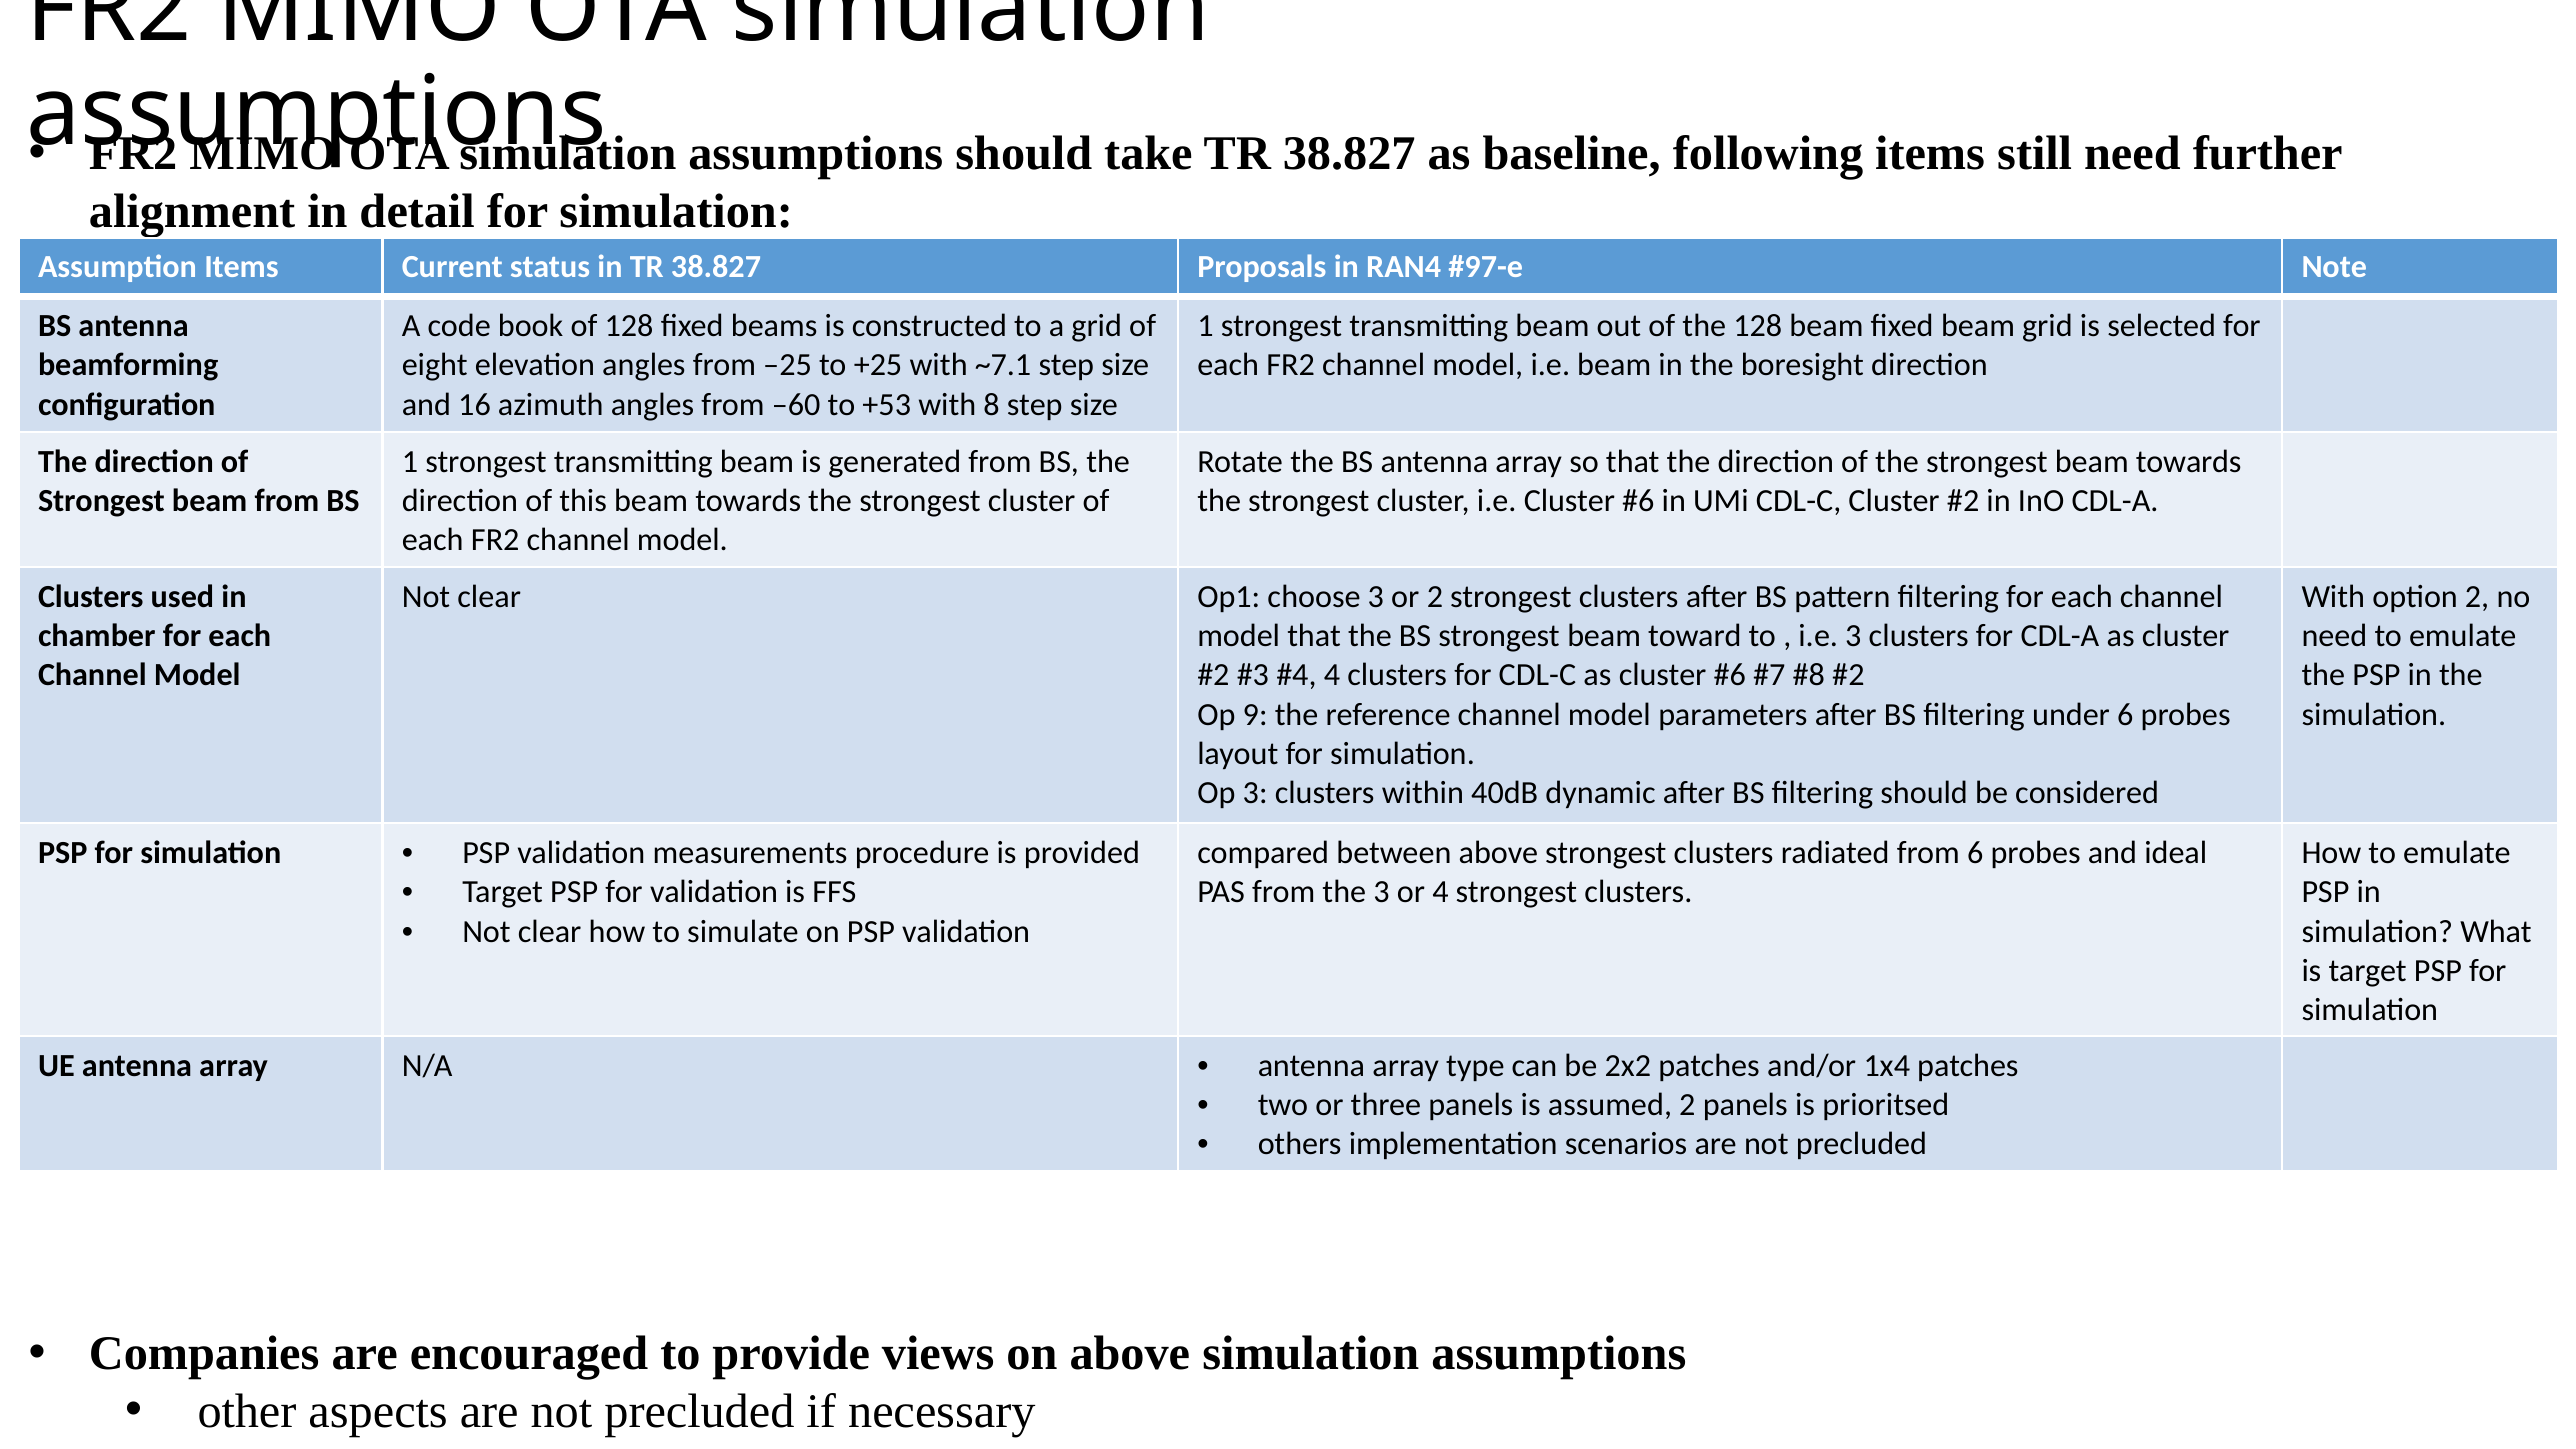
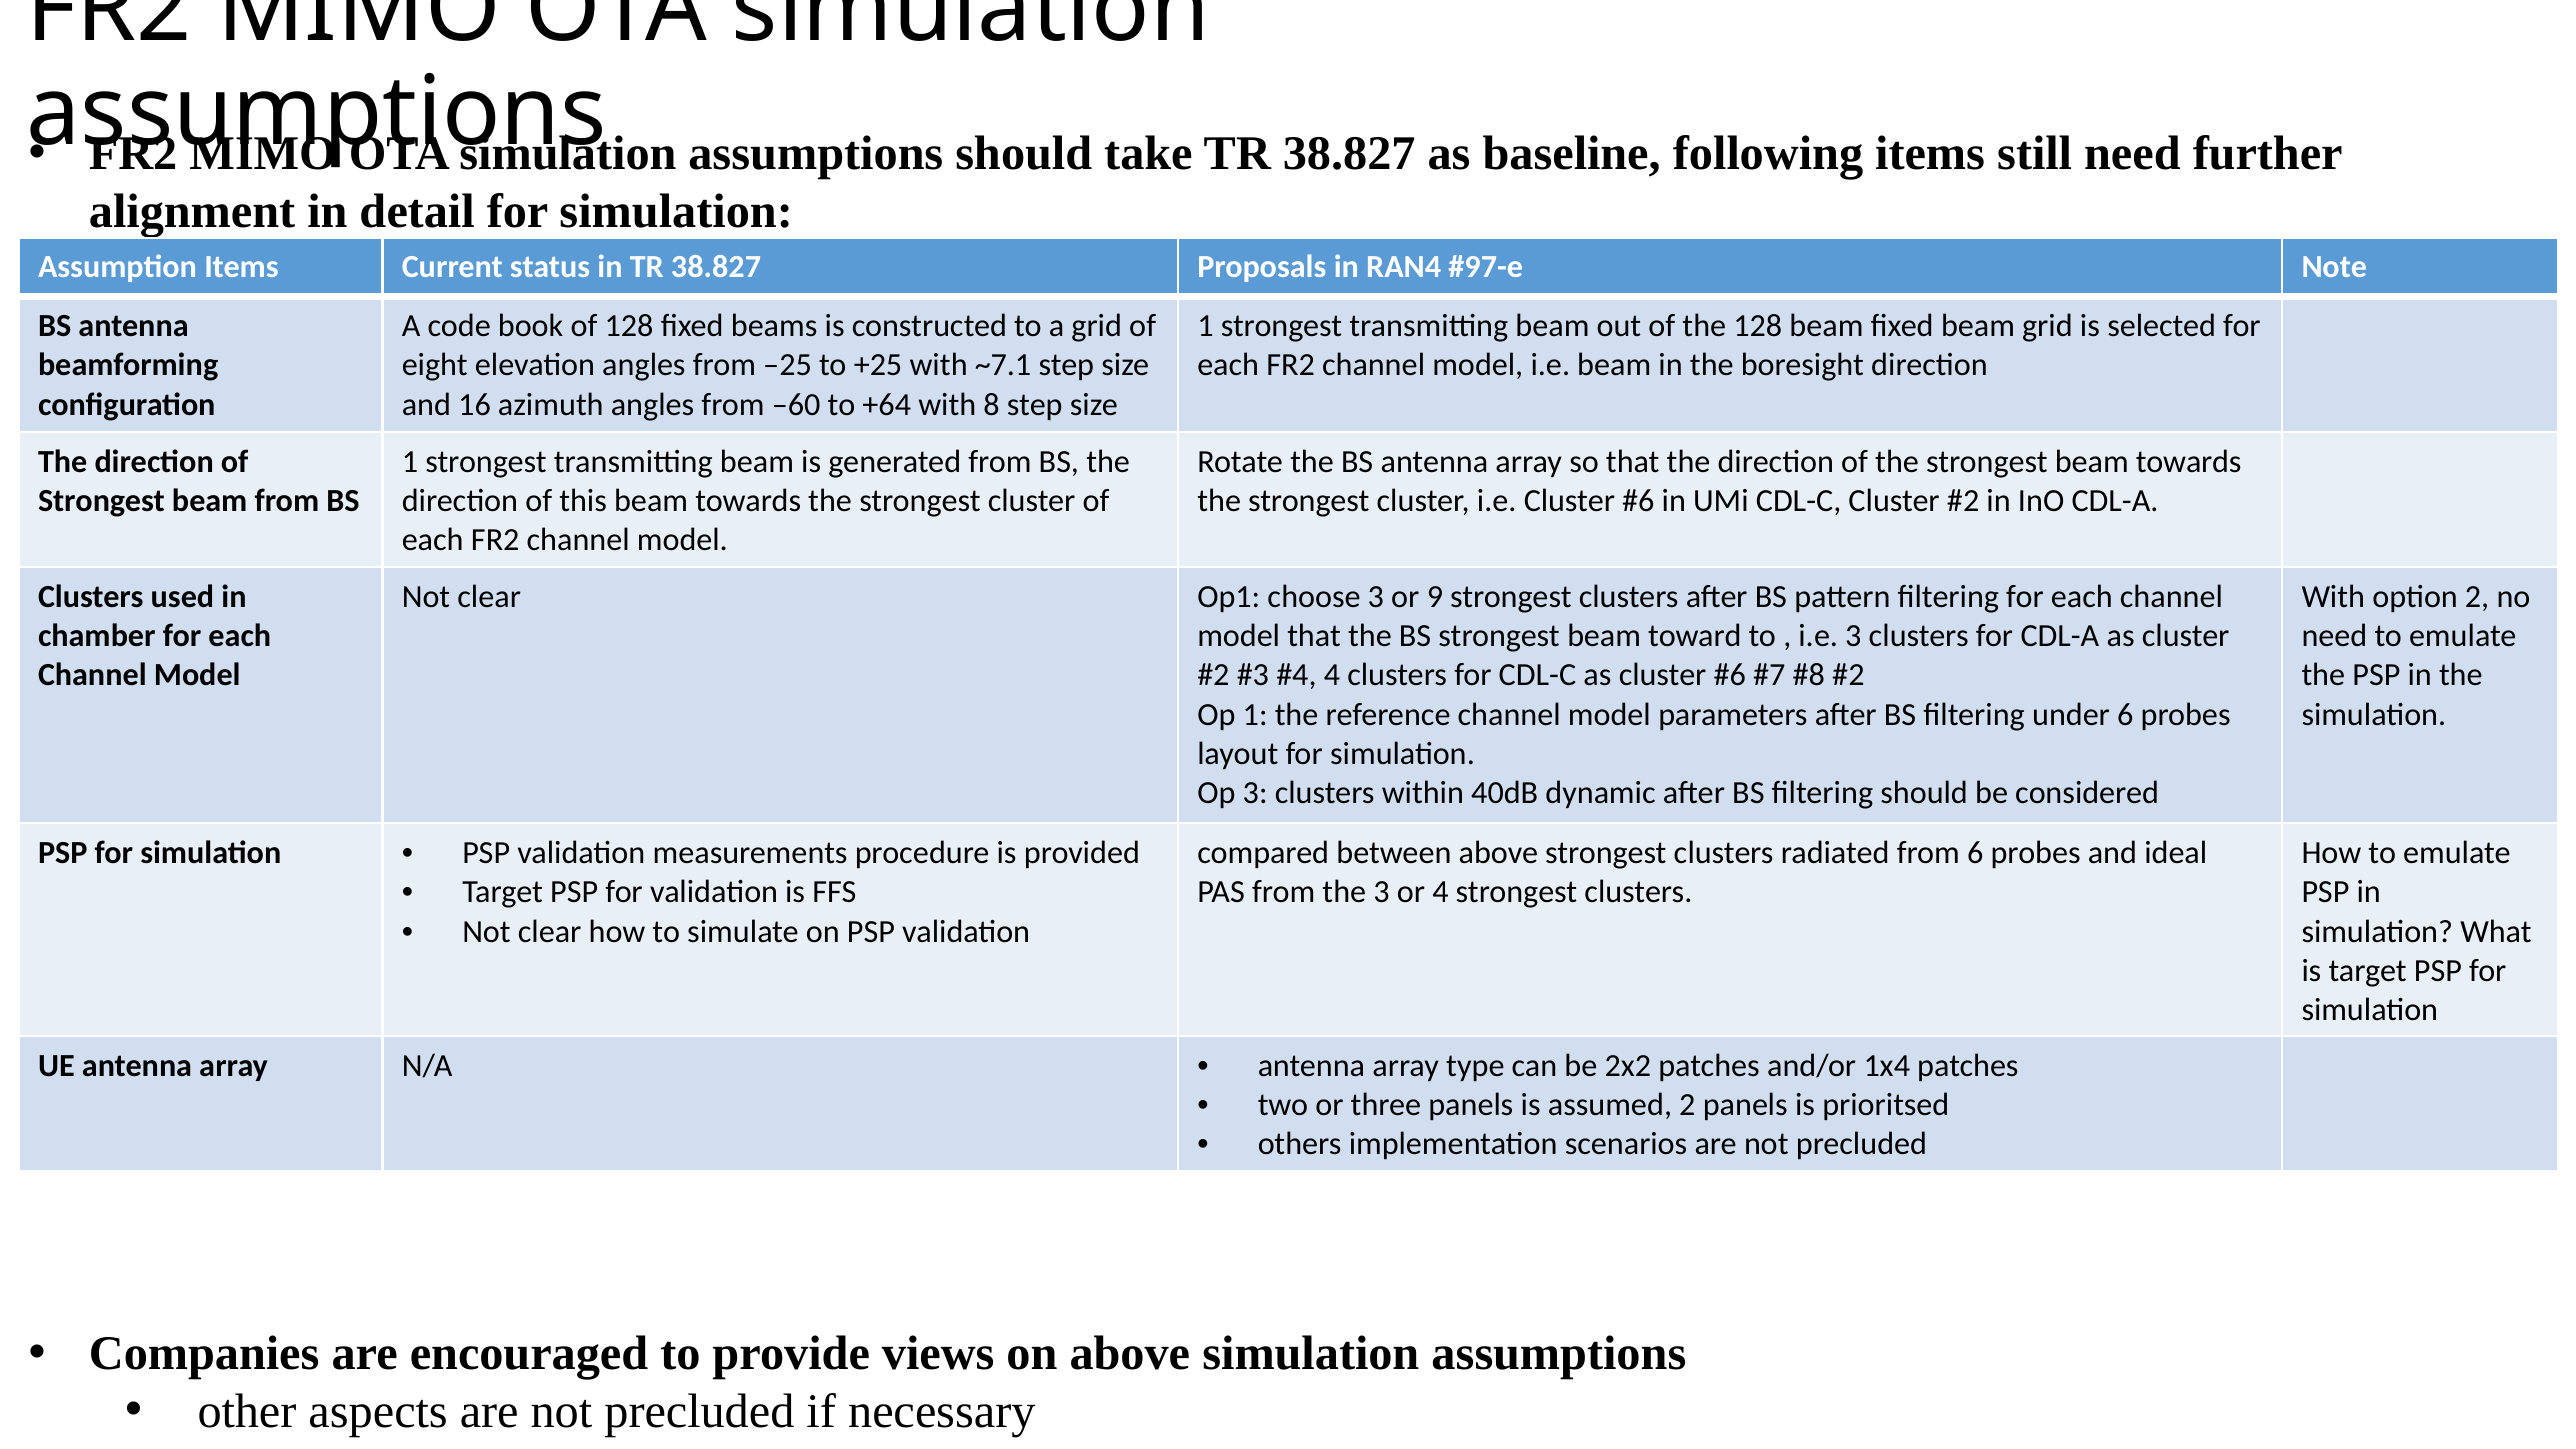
+53: +53 -> +64 (887, 405)
or 2: 2 -> 9 (1435, 597)
Op 9: 9 -> 1 (1255, 714)
